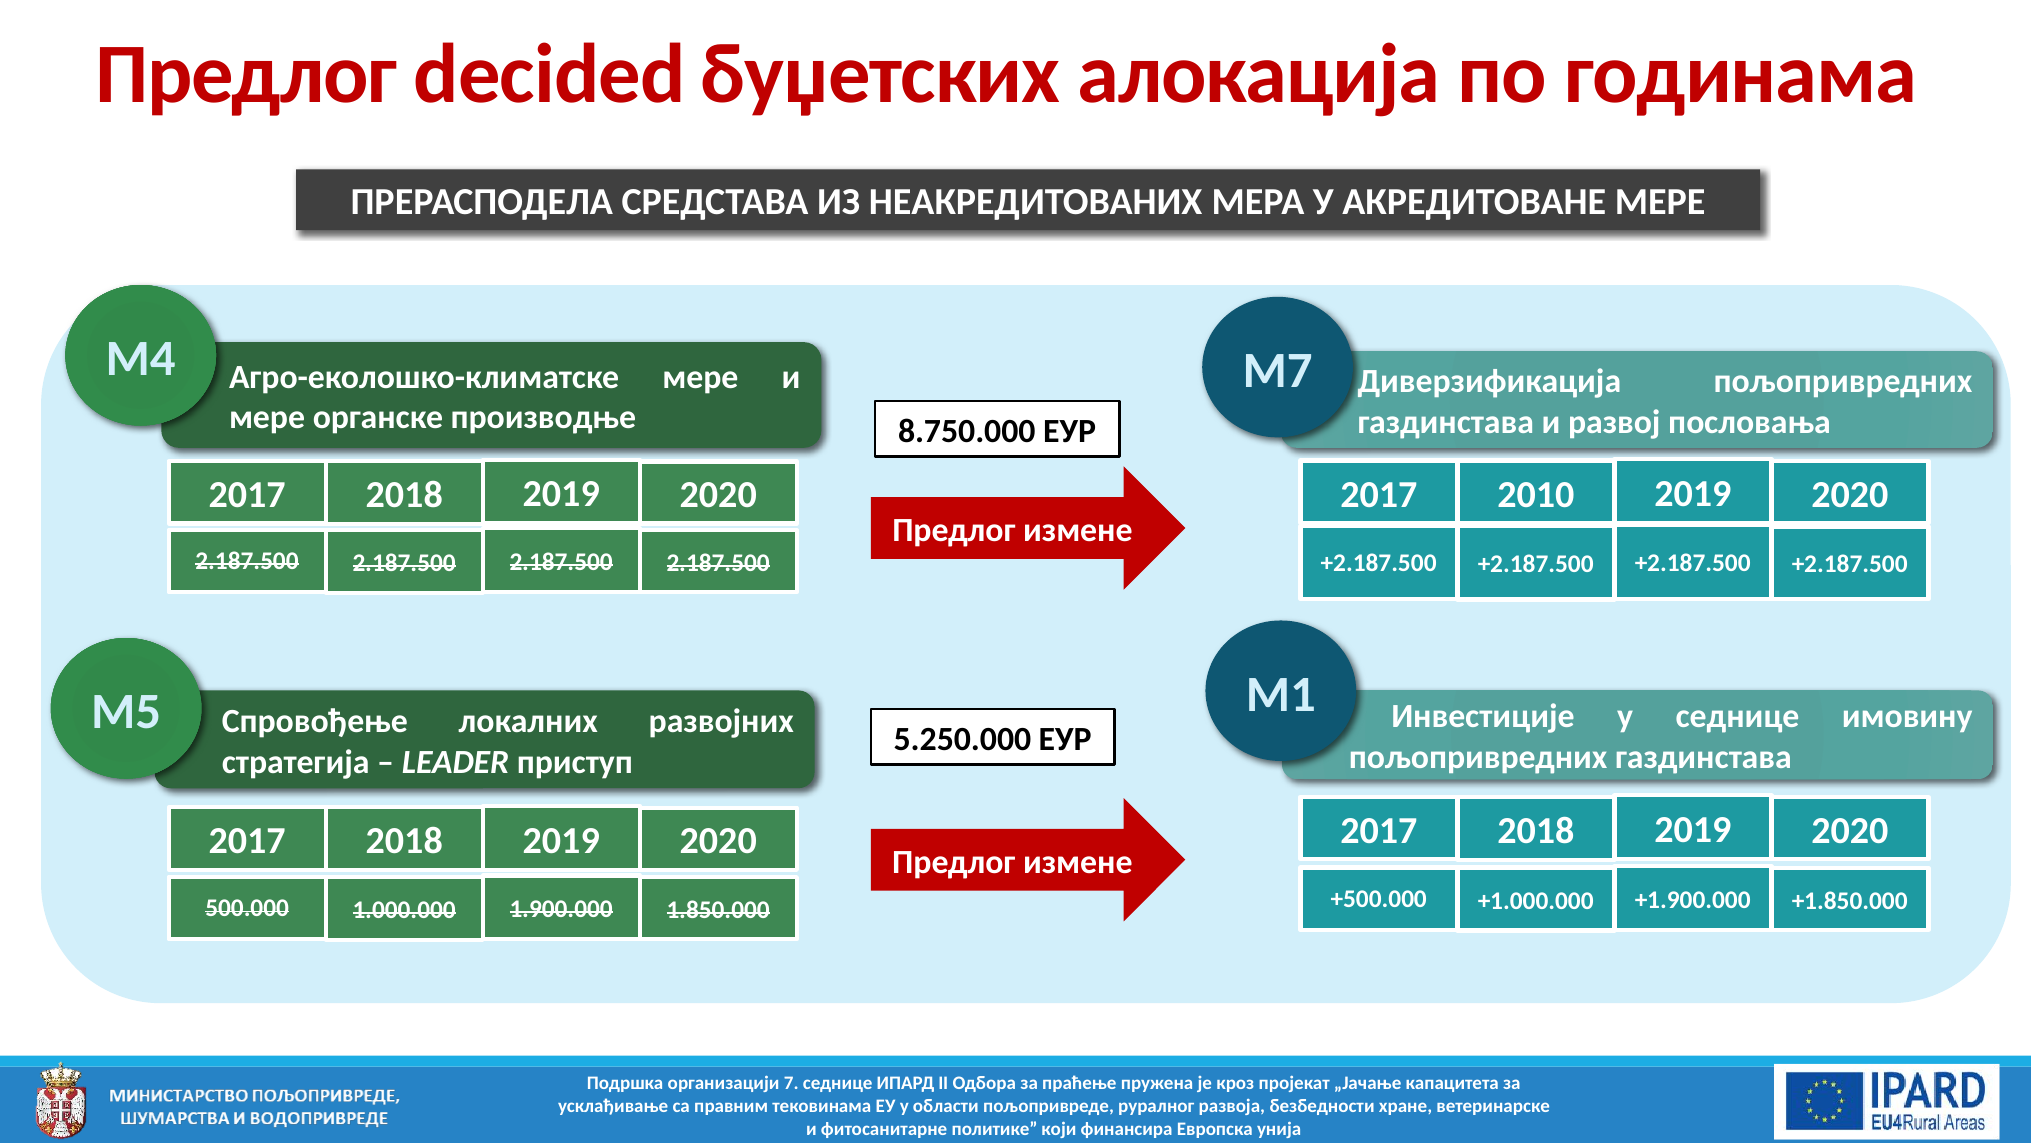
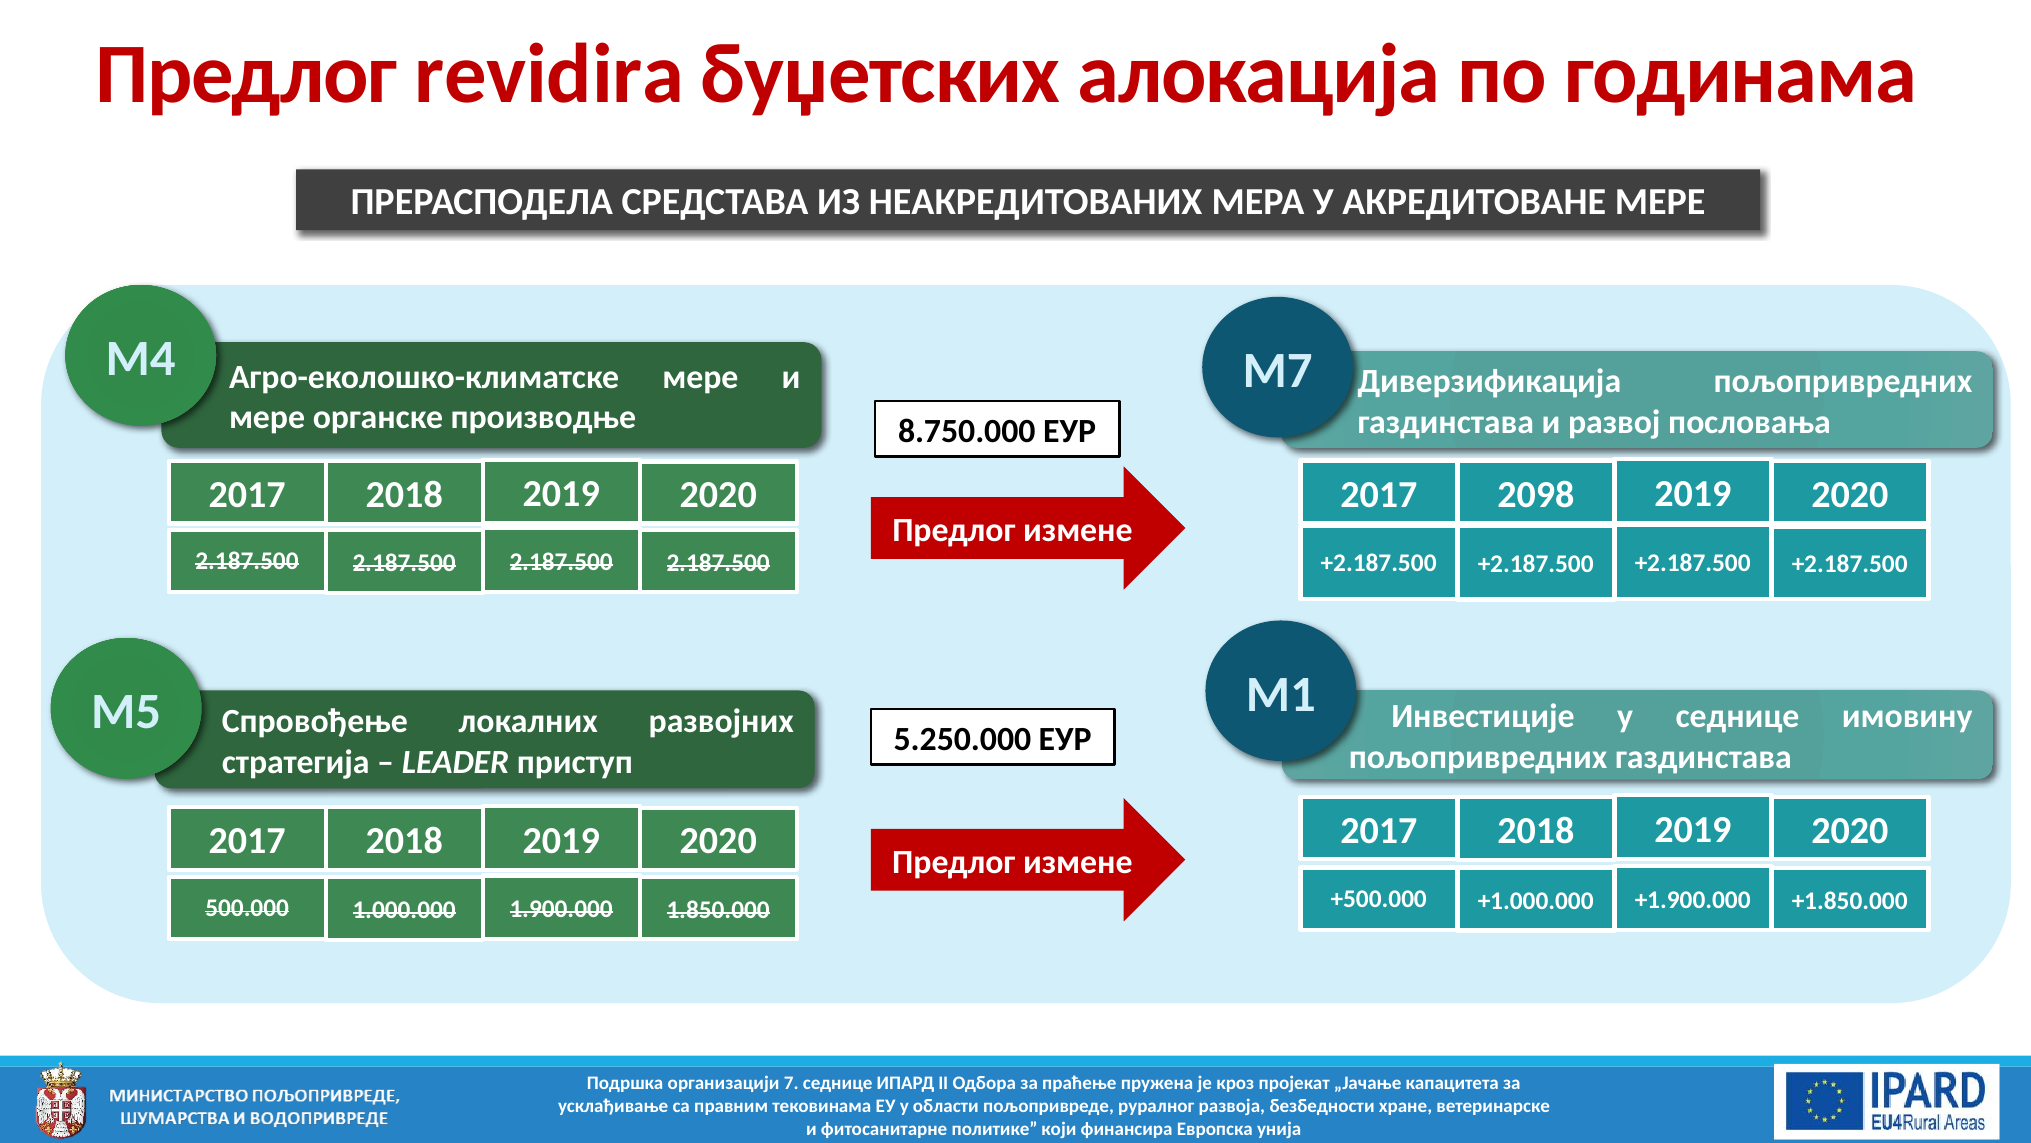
decided: decided -> revidira (549, 74)
2010: 2010 -> 2098 (1536, 494)
